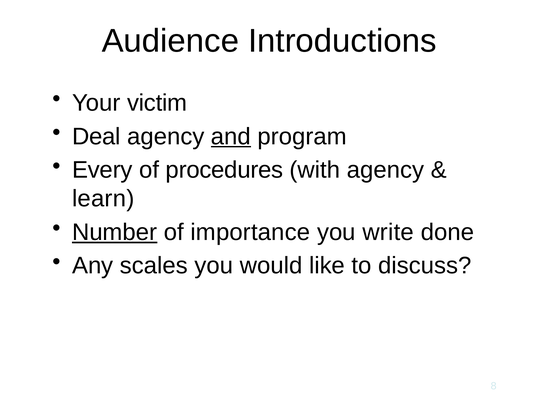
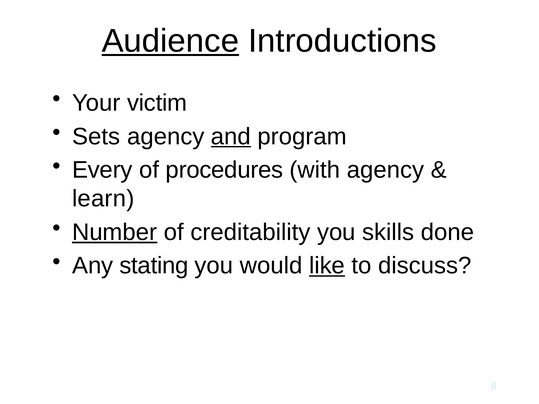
Audience underline: none -> present (170, 41)
Deal: Deal -> Sets (96, 137)
importance: importance -> creditability (250, 232)
write: write -> skills (388, 232)
scales: scales -> stating (154, 266)
like underline: none -> present (327, 266)
